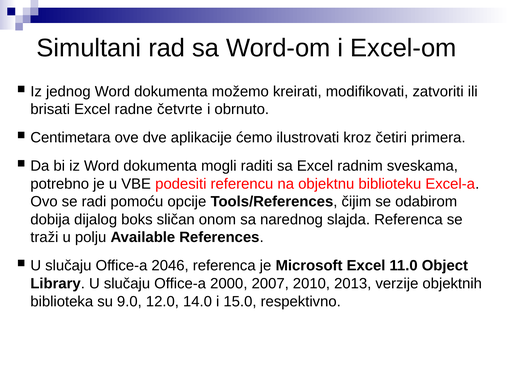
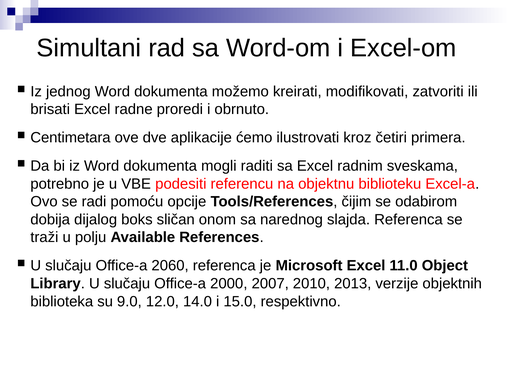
četvrte: četvrte -> proredi (180, 109)
2046: 2046 -> 2060 (170, 265)
